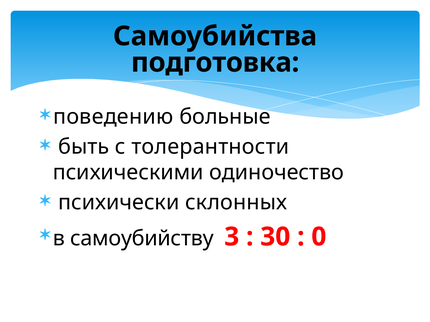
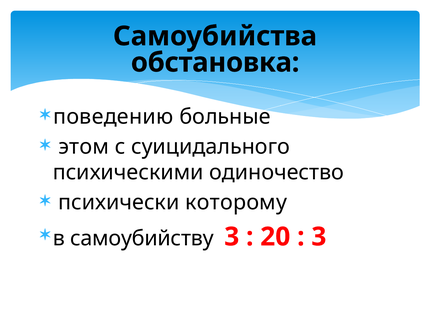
подготовка: подготовка -> обстановка (215, 63)
быть: быть -> этом (84, 147)
толерантности: толерантности -> суицидального (210, 147)
склонных: склонных -> которому (236, 203)
30: 30 -> 20 (275, 237)
0: 0 -> 3 (319, 237)
